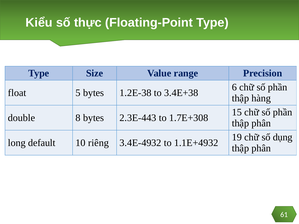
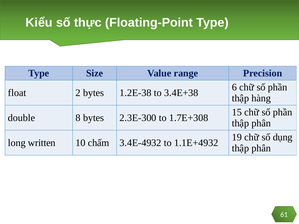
5: 5 -> 2 (78, 93)
2.3E-443: 2.3E-443 -> 2.3E-300 (138, 118)
default: default -> written (42, 143)
riêng: riêng -> chấm (99, 143)
